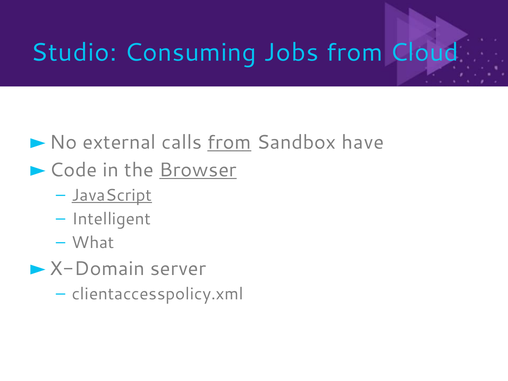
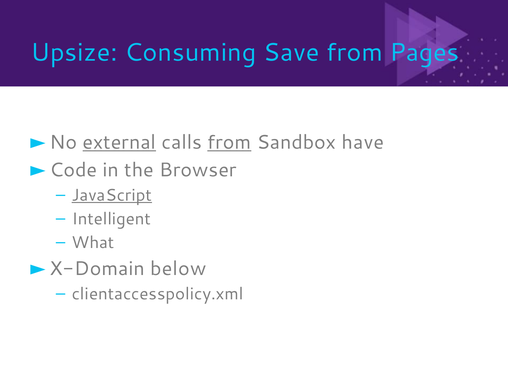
Studio: Studio -> Upsize (74, 52)
Jobs: Jobs -> Save (291, 52)
Cloud: Cloud -> Pages (424, 52)
external underline: none -> present (119, 142)
Browser underline: present -> none (198, 170)
server: server -> below (178, 269)
